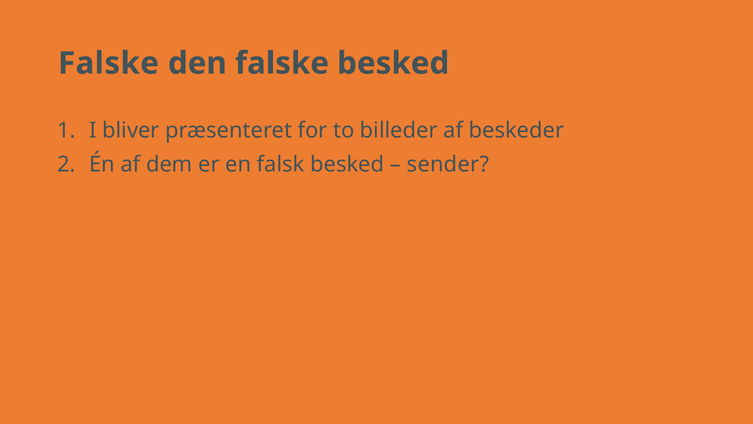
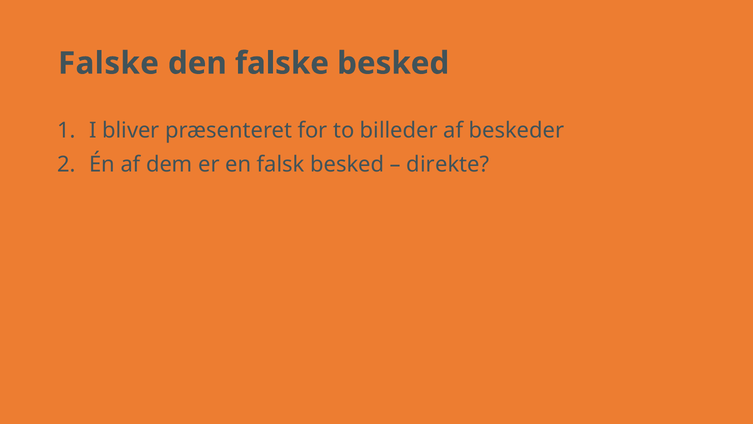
sender: sender -> direkte (448, 165)
